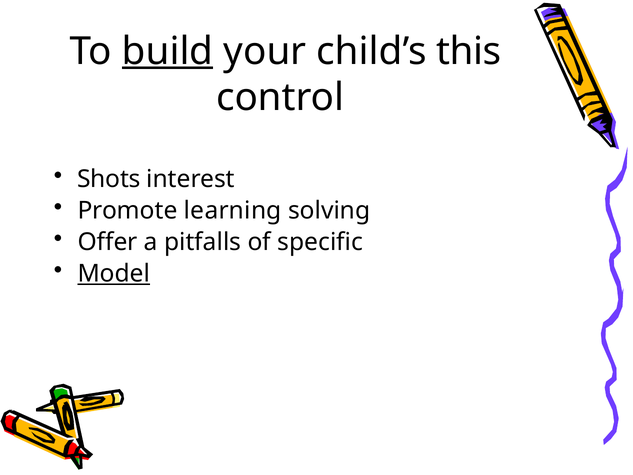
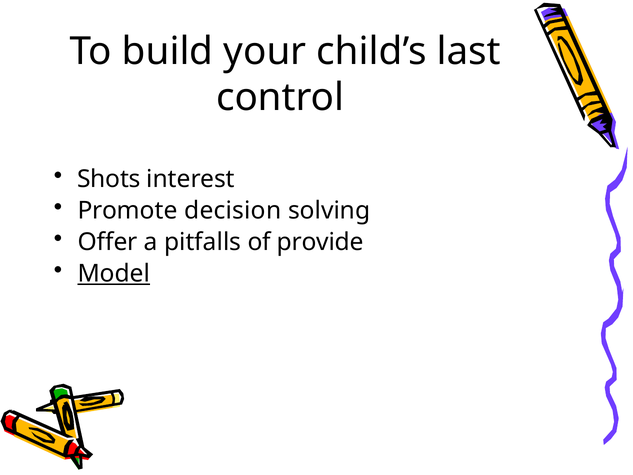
build underline: present -> none (168, 51)
this: this -> last (469, 51)
learning: learning -> decision (233, 210)
specific: specific -> provide (320, 242)
